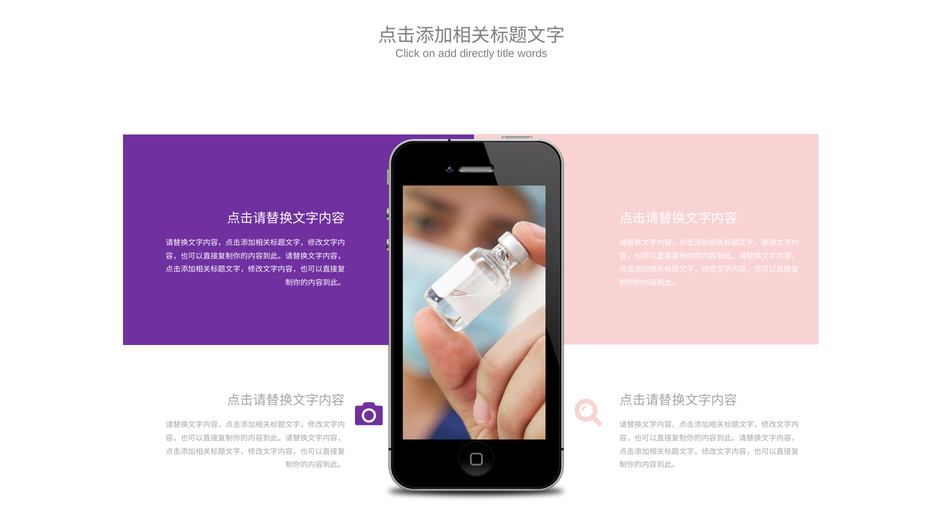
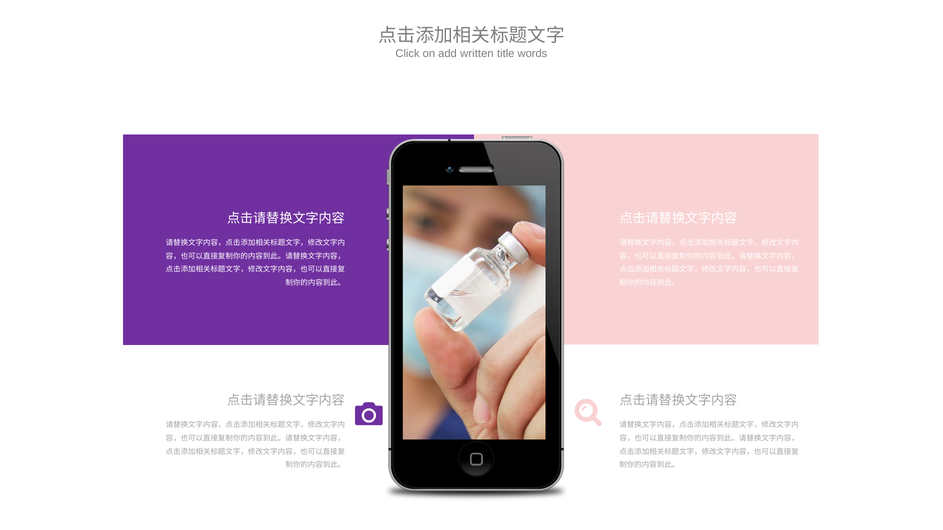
directly: directly -> written (477, 54)
